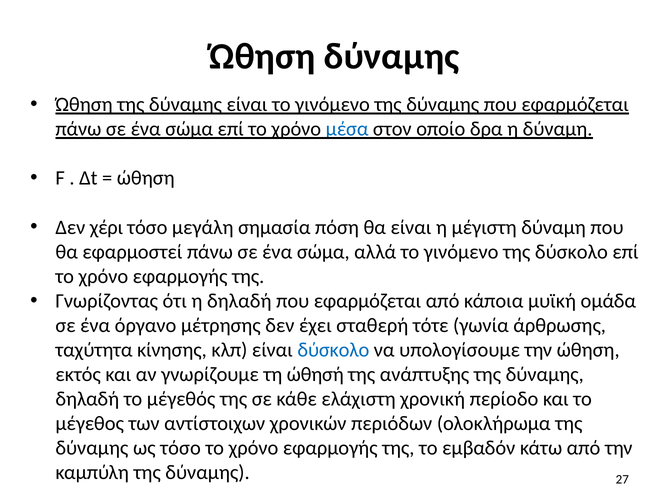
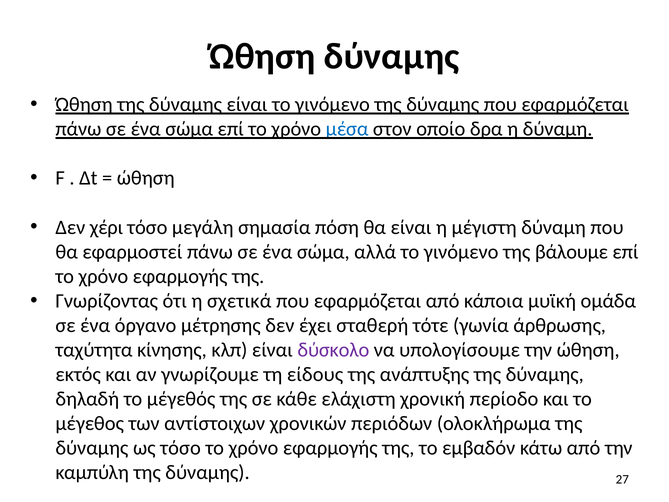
της δύσκολο: δύσκολο -> βάλουμε (572, 252)
η δηλαδή: δηλαδή -> σχετικά (239, 301)
δύσκολο colour: blue -> purple (333, 350)
ώθησή: ώθησή -> είδους (315, 374)
